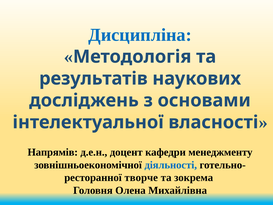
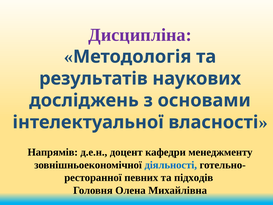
Дисципліна colour: blue -> purple (140, 35)
творче: творче -> певних (141, 177)
зокрема: зокрема -> підходів (194, 177)
